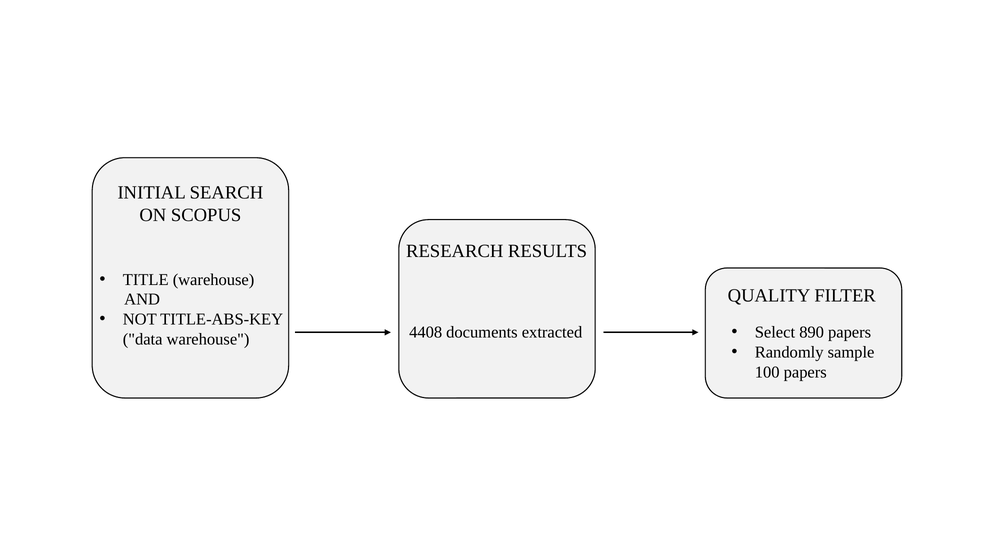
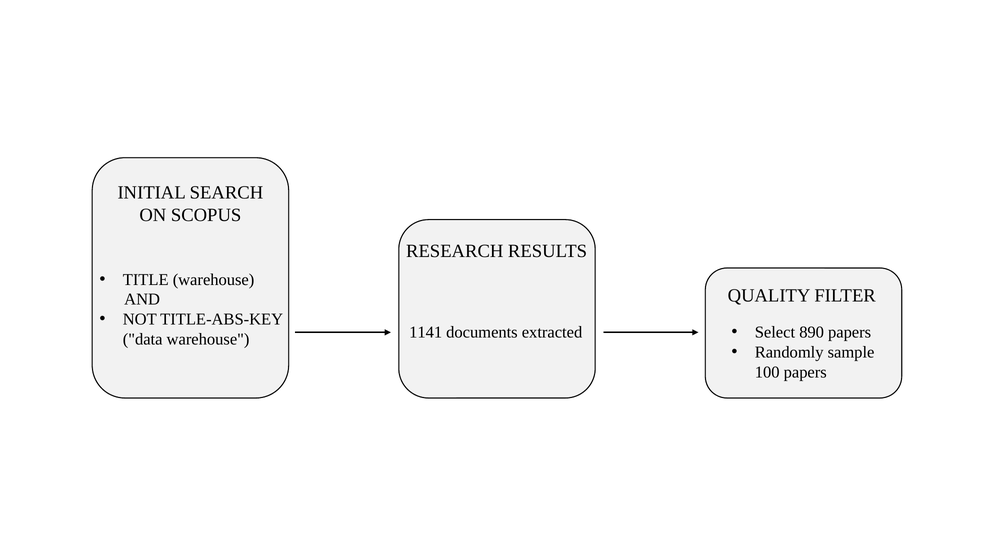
4408: 4408 -> 1141 (426, 333)
